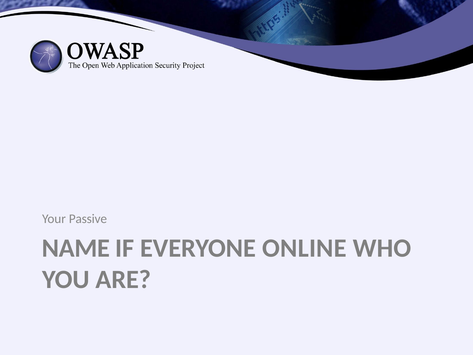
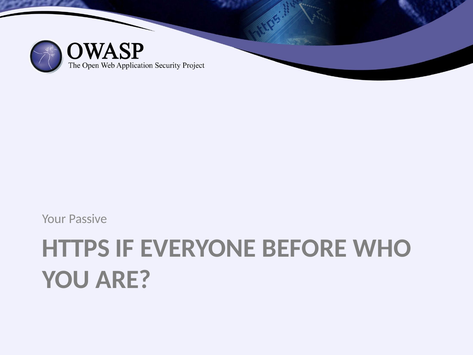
NAME: NAME -> HTTPS (76, 248)
ONLINE: ONLINE -> BEFORE (304, 248)
